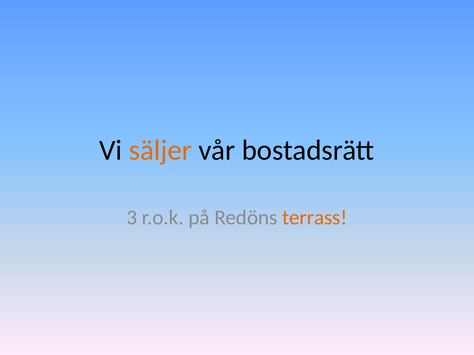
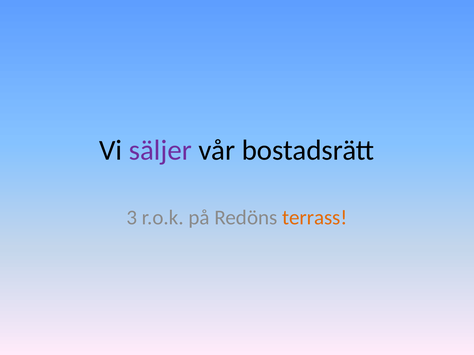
säljer colour: orange -> purple (160, 151)
